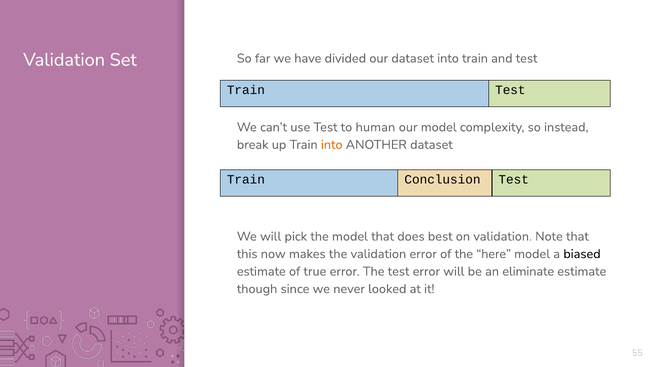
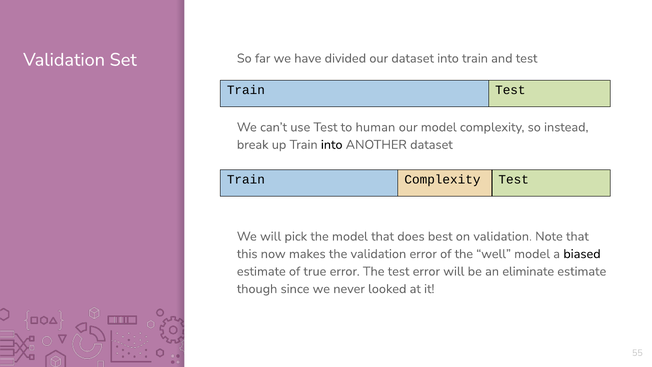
into colour: orange -> black (332, 145)
Train Conclusion: Conclusion -> Complexity (442, 179)
here: here -> well (494, 254)
